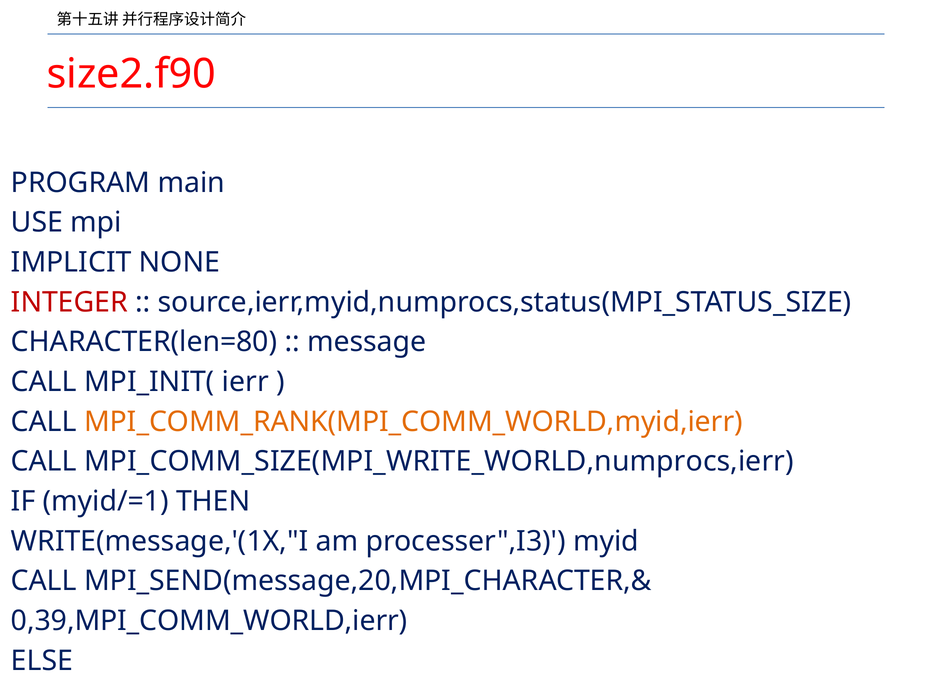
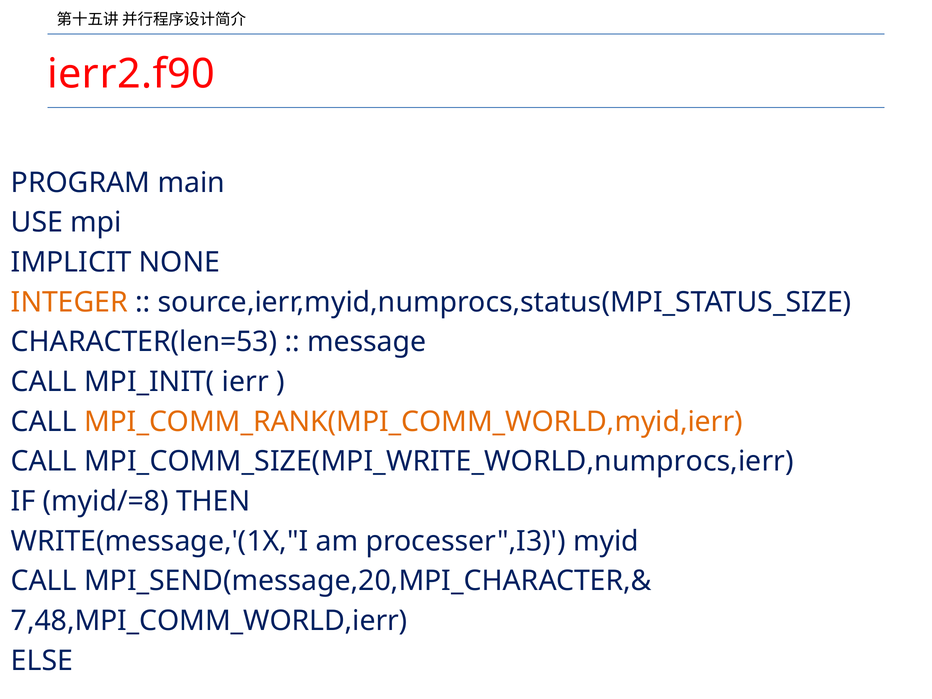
size2.f90: size2.f90 -> ierr2.f90 (131, 74)
INTEGER colour: red -> orange (69, 302)
CHARACTER(len=80: CHARACTER(len=80 -> CHARACTER(len=53 (144, 342)
myid/=1: myid/=1 -> myid/=8 (106, 501)
0,39,MPI_COMM_WORLD,ierr: 0,39,MPI_COMM_WORLD,ierr -> 7,48,MPI_COMM_WORLD,ierr (209, 621)
